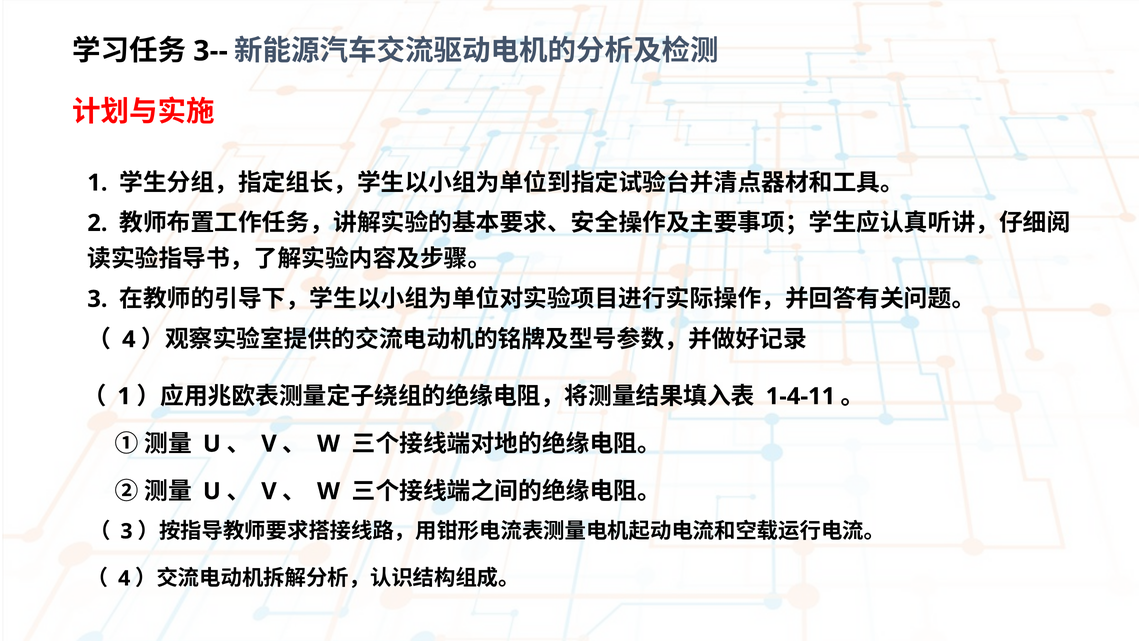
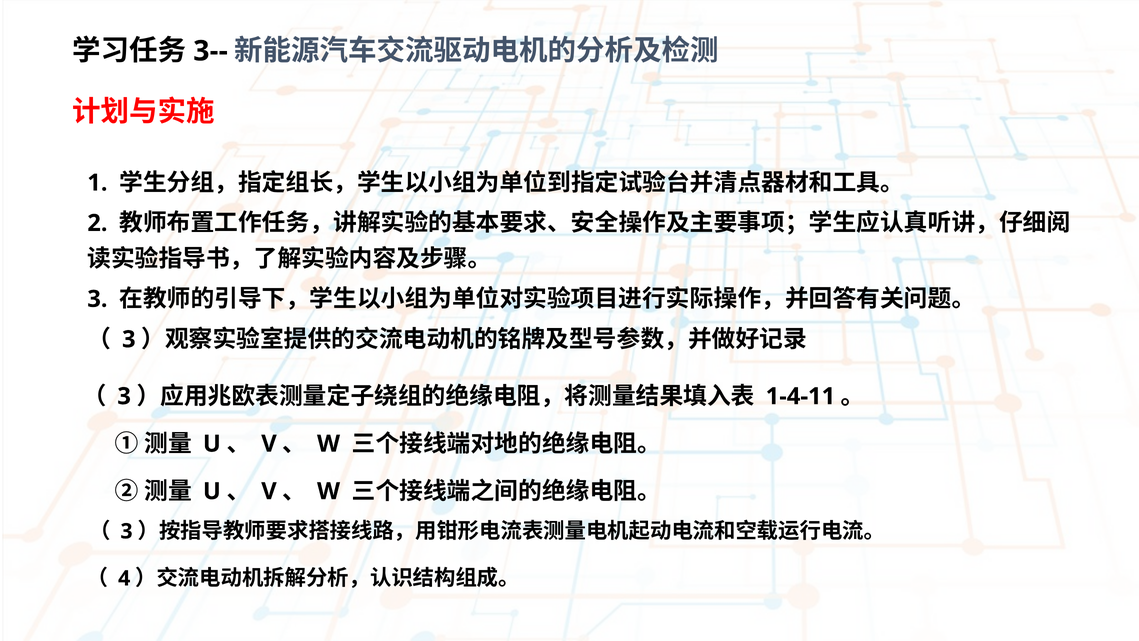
4: 4 -> 3 (129, 339)
1: 1 -> 3 (124, 396)
